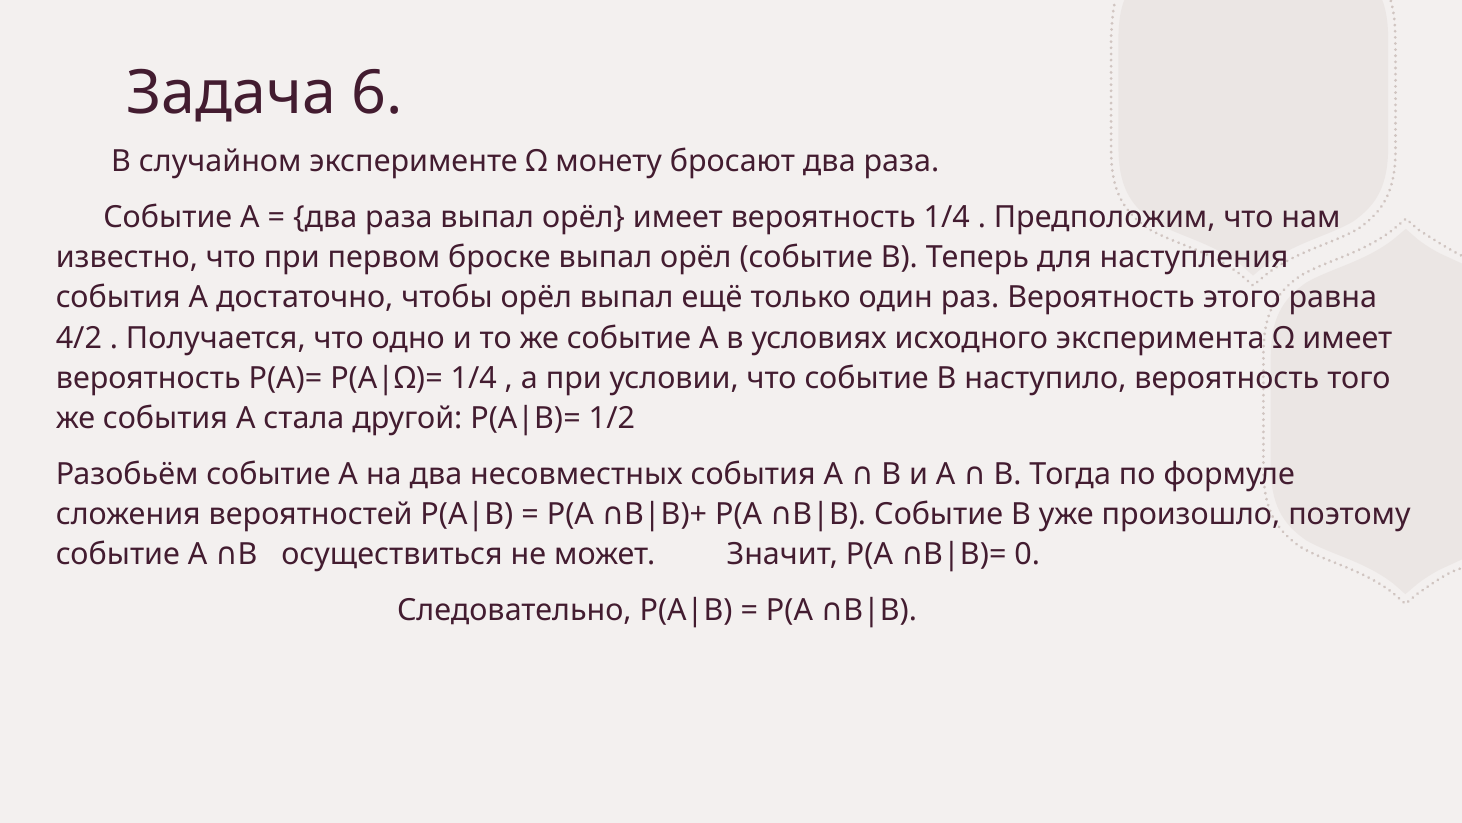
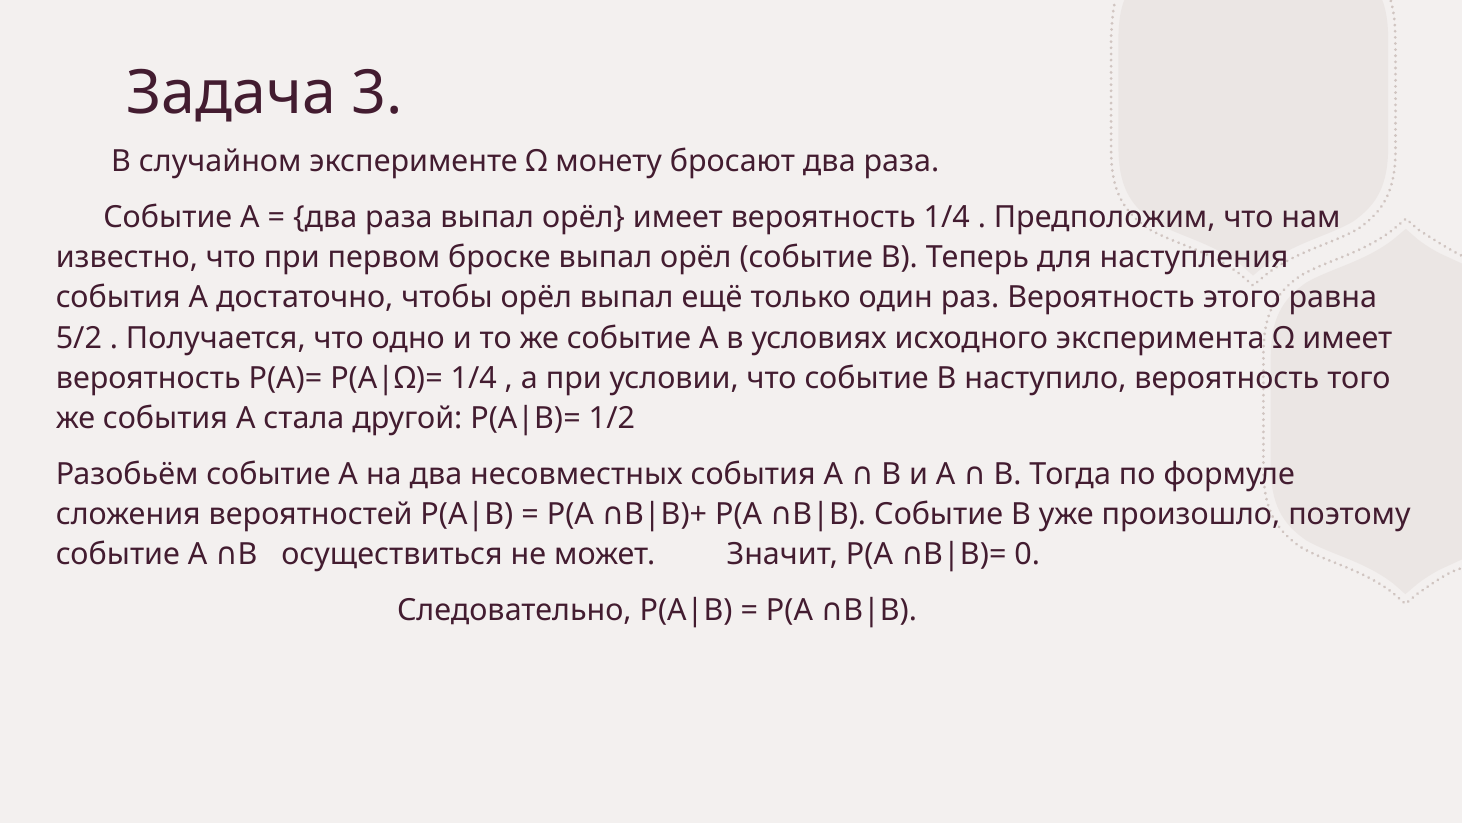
6: 6 -> 3 (377, 93)
4/2: 4/2 -> 5/2 (79, 338)
